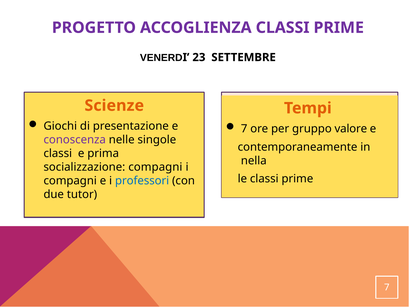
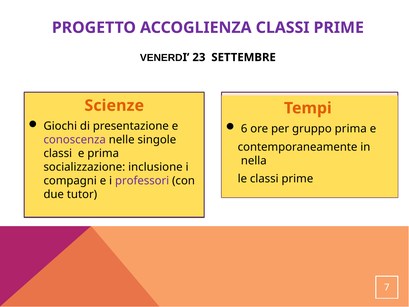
7: 7 -> 6 (244, 129)
gruppo valore: valore -> prima (351, 129)
socializzazione compagni: compagni -> inclusione (155, 167)
professori colour: blue -> purple (142, 181)
